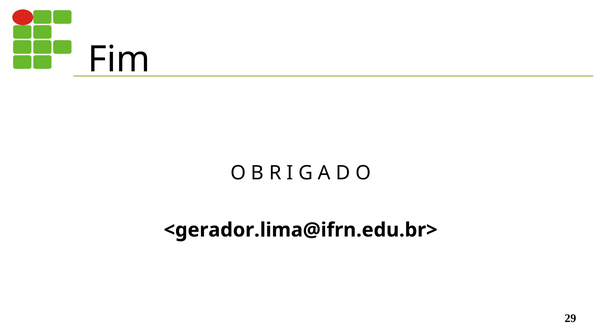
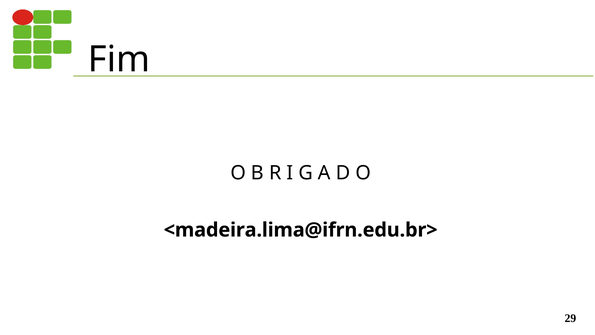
<gerador.lima@ifrn.edu.br>: <gerador.lima@ifrn.edu.br> -> <madeira.lima@ifrn.edu.br> (301, 230)
